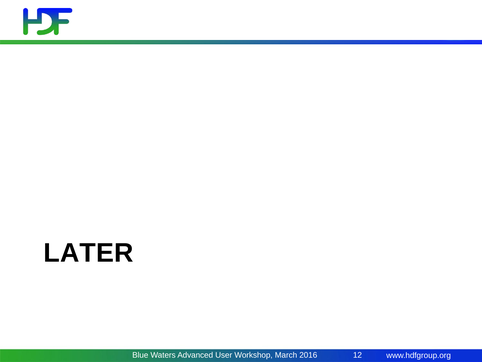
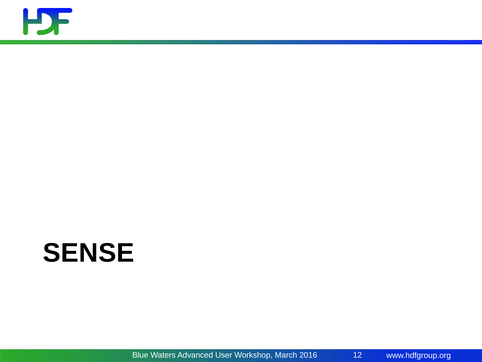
LATER: LATER -> SENSE (89, 253)
